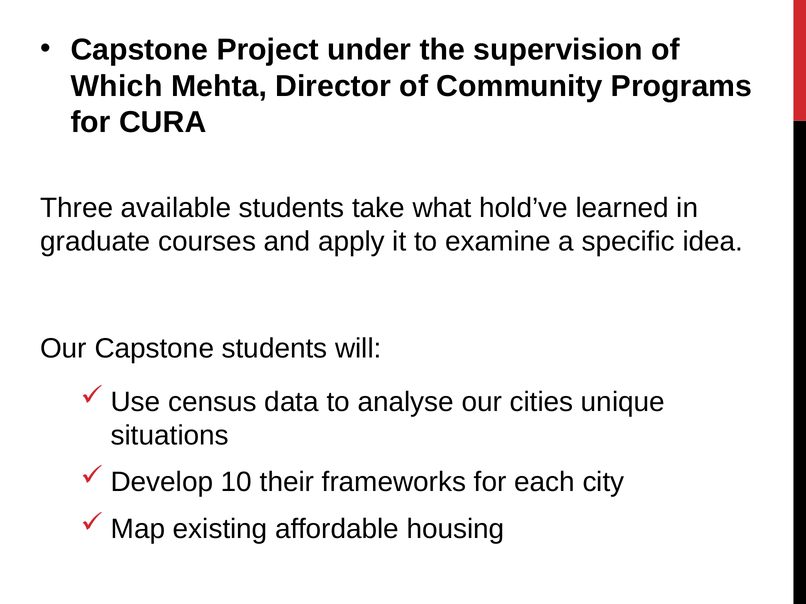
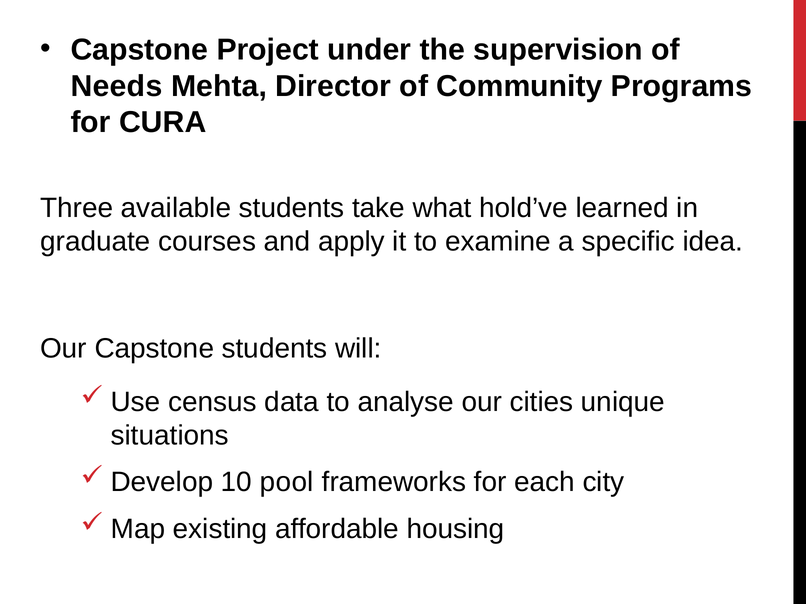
Which: Which -> Needs (117, 86)
their: their -> pool (287, 482)
